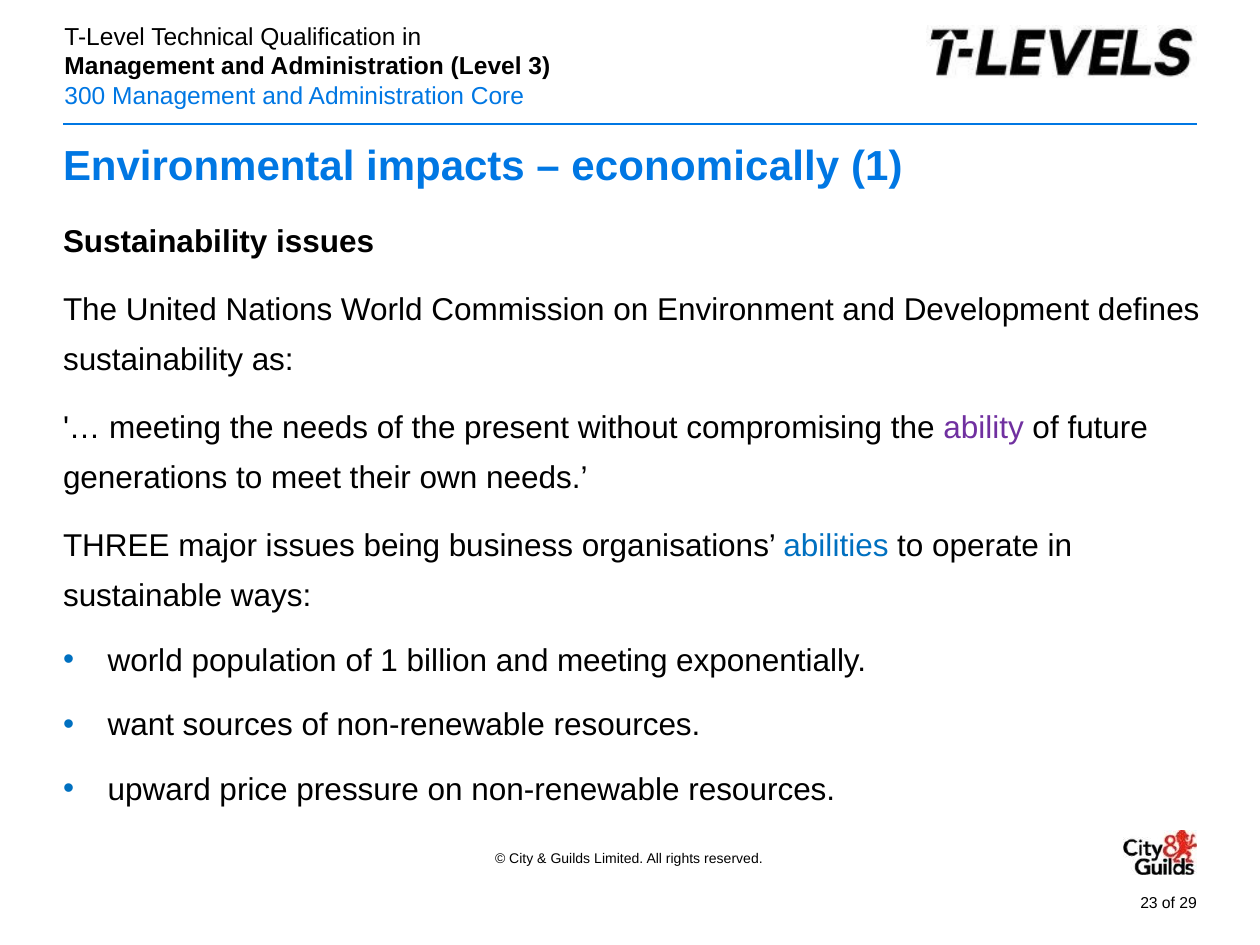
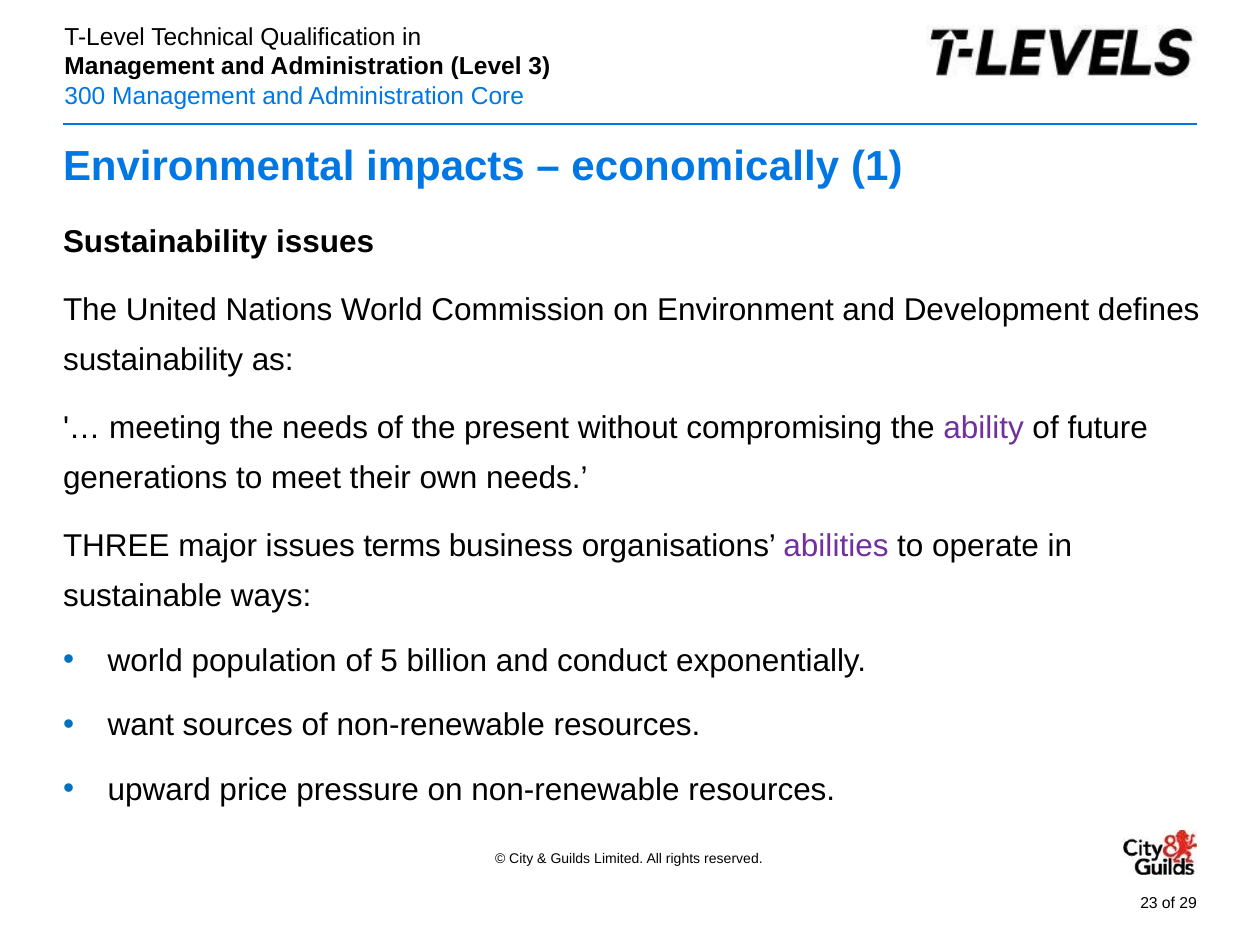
being: being -> terms (402, 546)
abilities colour: blue -> purple (836, 546)
of 1: 1 -> 5 (389, 661)
and meeting: meeting -> conduct (612, 661)
